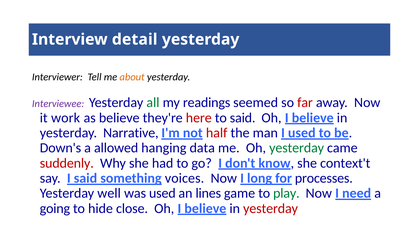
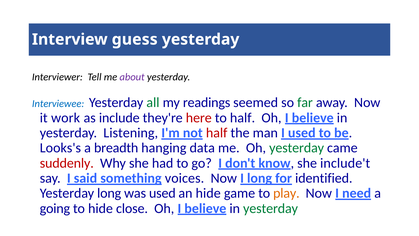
detail: detail -> guess (135, 39)
about colour: orange -> purple (132, 77)
Interviewee colour: purple -> blue (58, 104)
far colour: red -> green (305, 102)
as believe: believe -> include (119, 118)
to said: said -> half (243, 118)
Narrative: Narrative -> Listening (131, 133)
Down's: Down's -> Looks's (60, 148)
allowed: allowed -> breadth (116, 148)
context't: context't -> include't (345, 163)
processes: processes -> identified (324, 178)
Yesterday well: well -> long (109, 193)
an lines: lines -> hide (208, 193)
play colour: green -> orange (286, 193)
yesterday colour: red -> green (271, 208)
